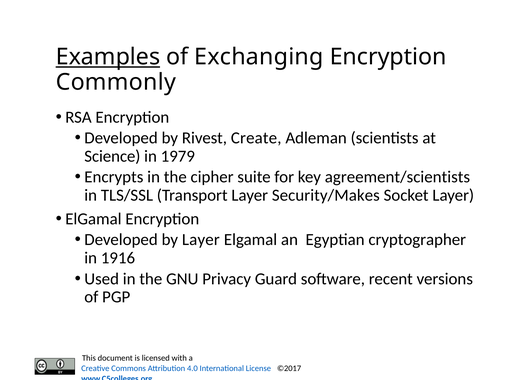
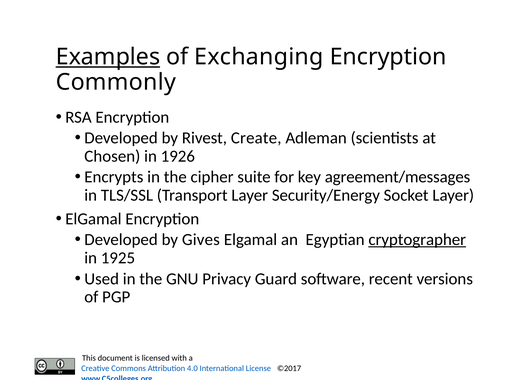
Science: Science -> Chosen (112, 156)
1979: 1979 -> 1926 (178, 156)
agreement/scientists: agreement/scientists -> agreement/messages (398, 177)
Security/Makes: Security/Makes -> Security/Energy (326, 195)
by Layer: Layer -> Gives (201, 240)
cryptographer underline: none -> present (417, 240)
1916: 1916 -> 1925 (118, 258)
